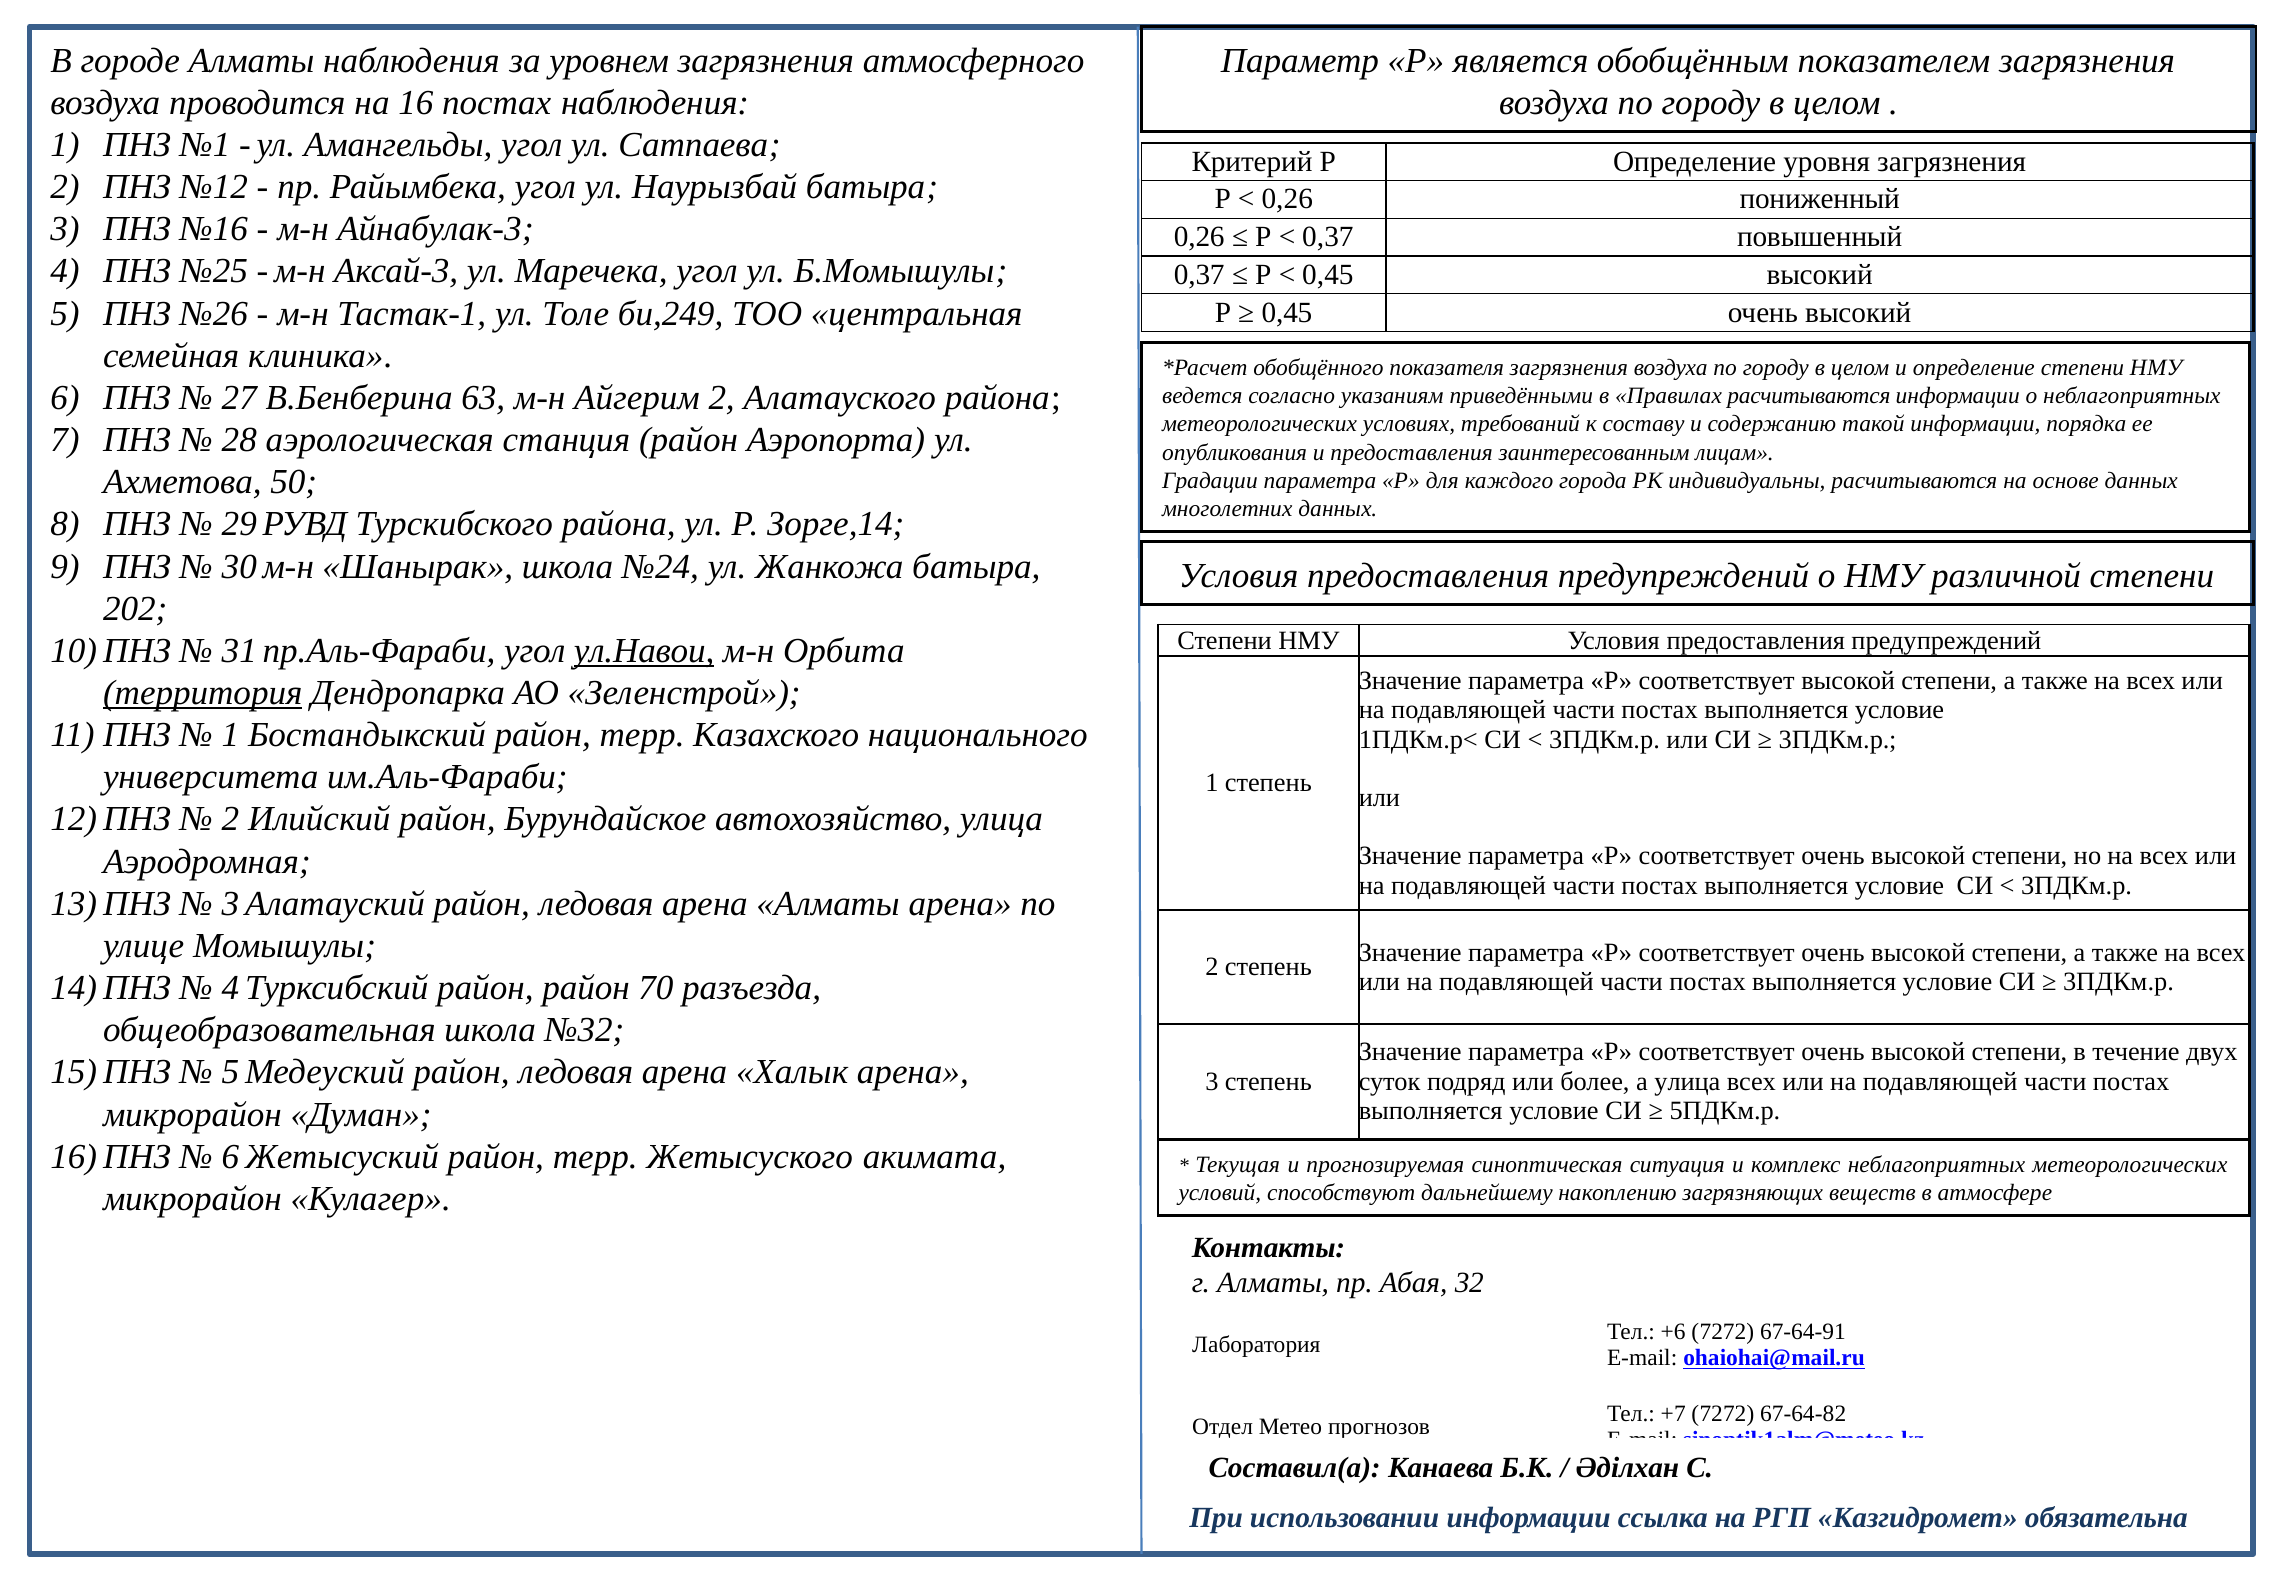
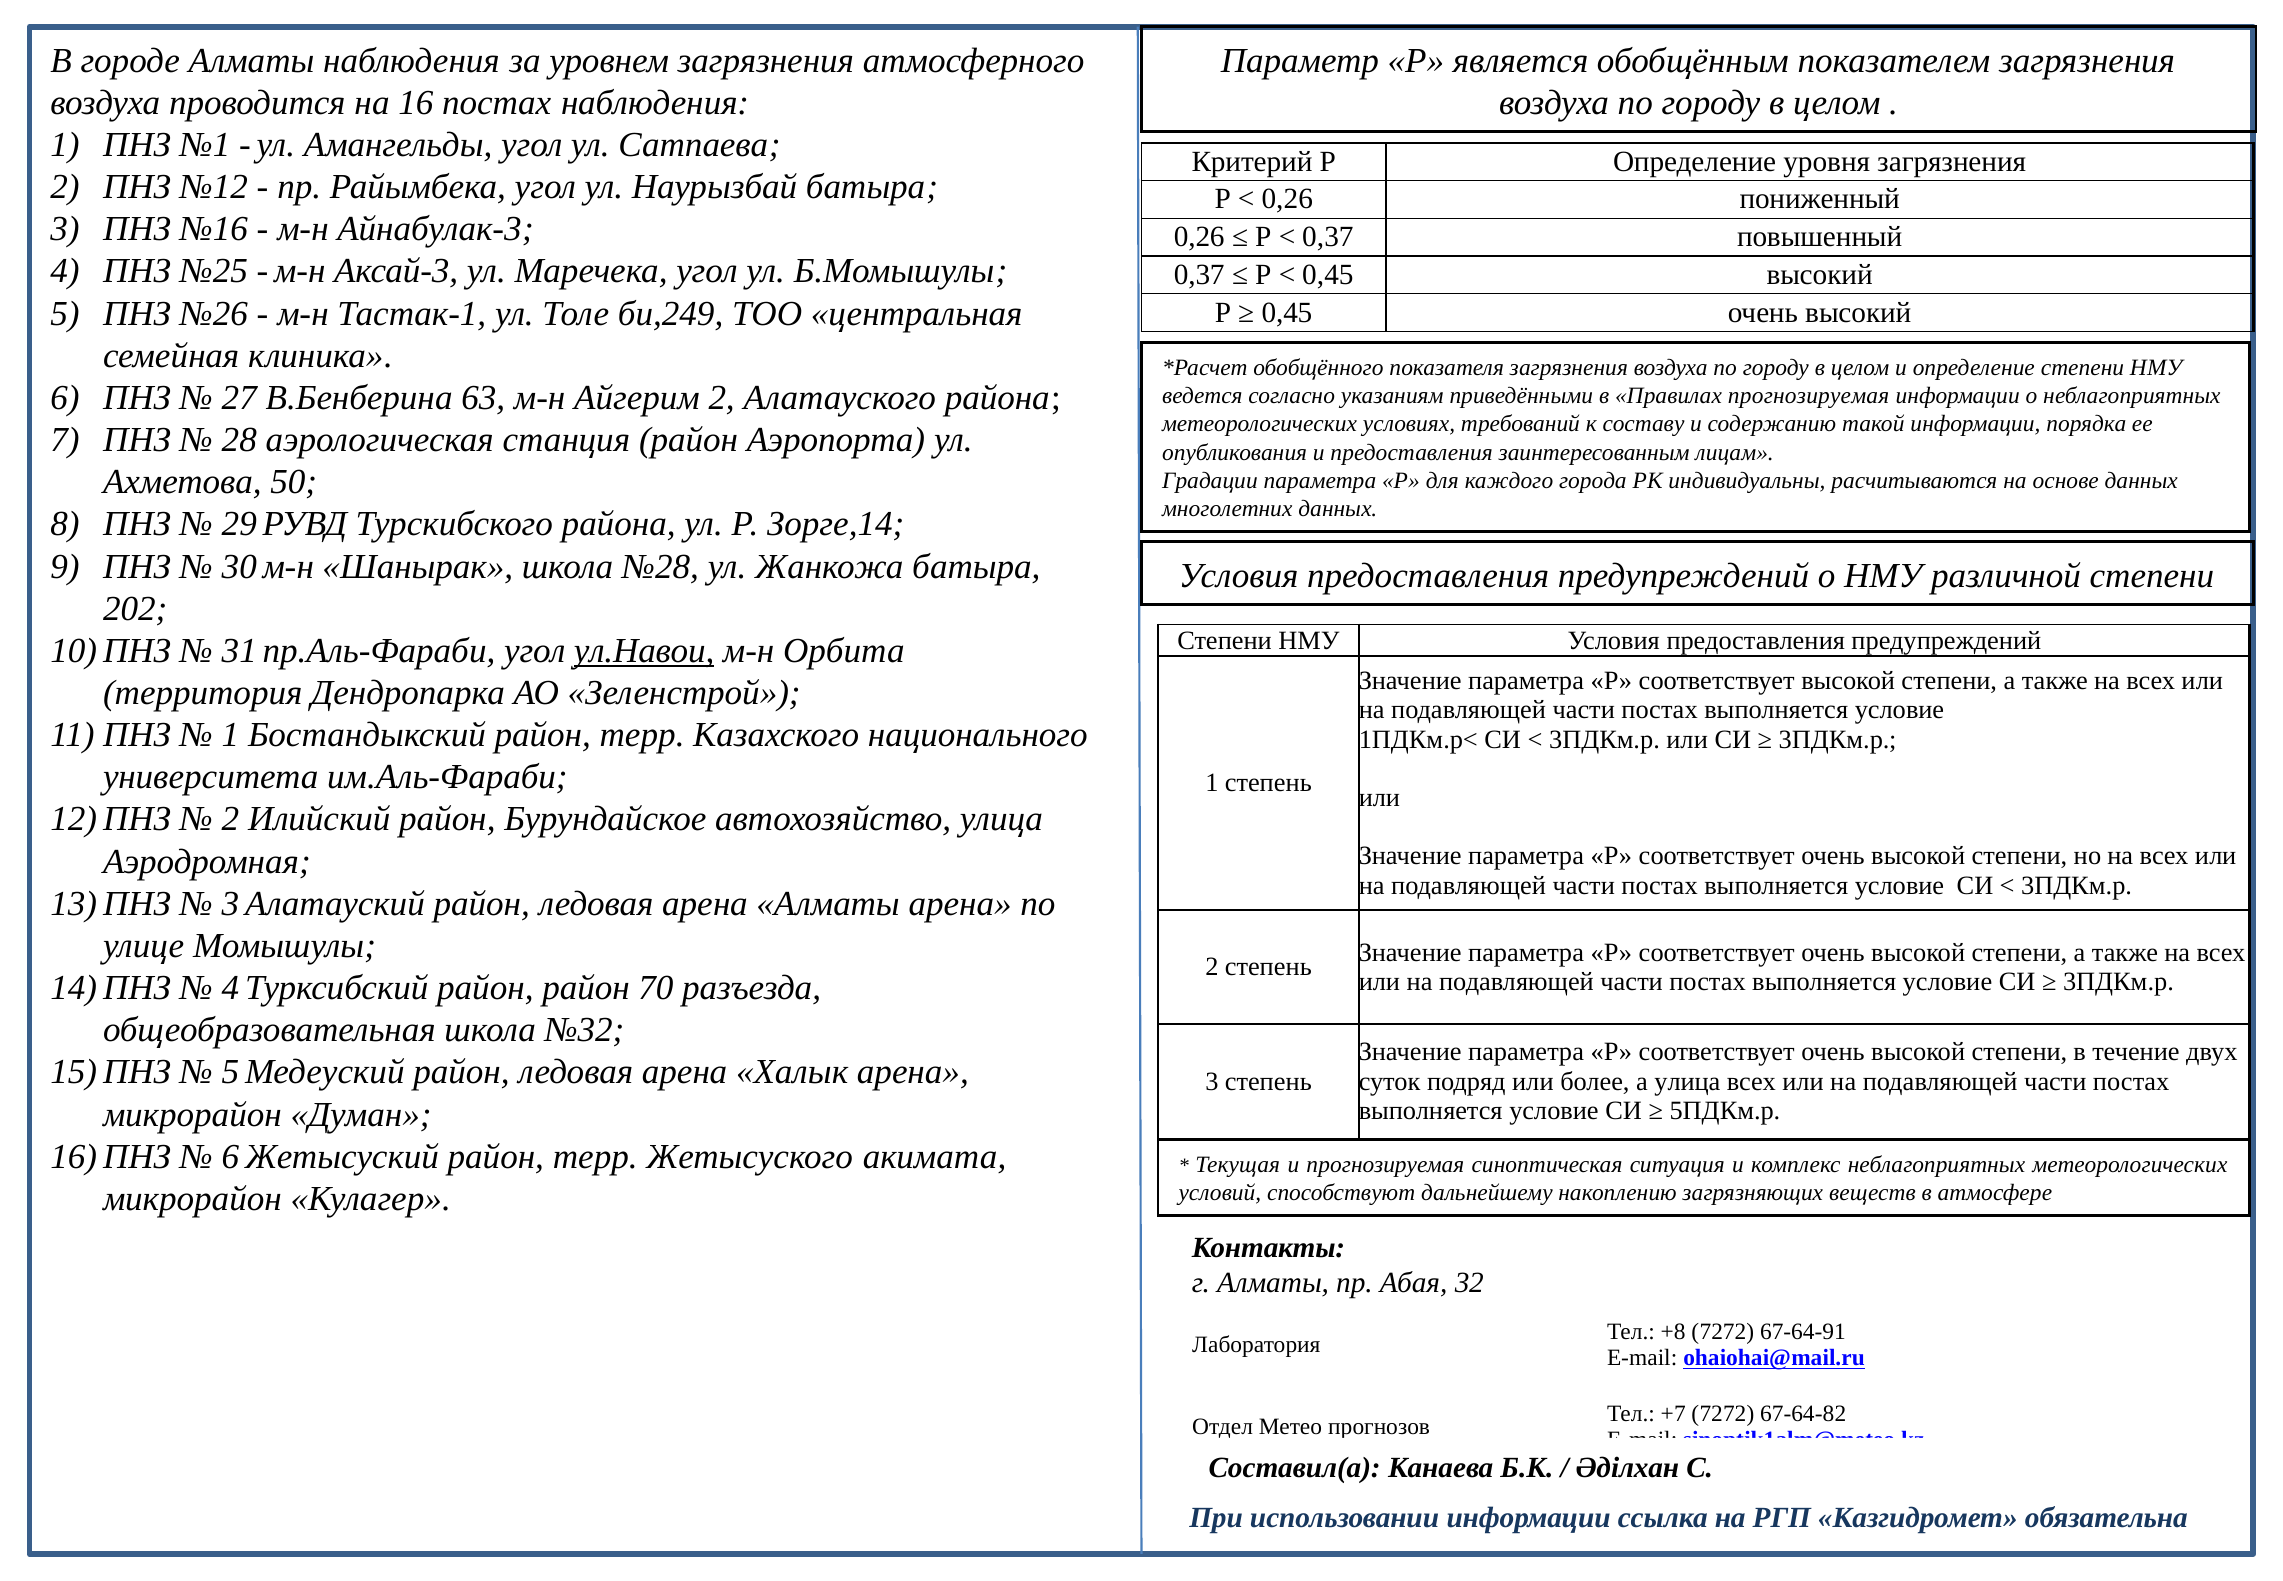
Правилах расчитываются: расчитываются -> прогнозируемая (1809, 396)
№24: №24 -> №28 (660, 566)
территория underline: present -> none (203, 693)
+6: +6 -> +8 (1673, 1332)
